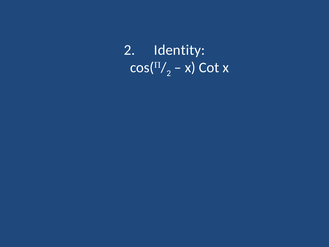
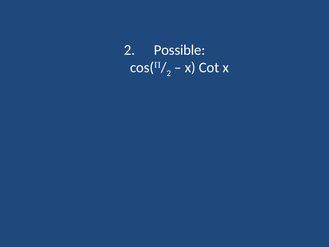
Identity: Identity -> Possible (180, 50)
